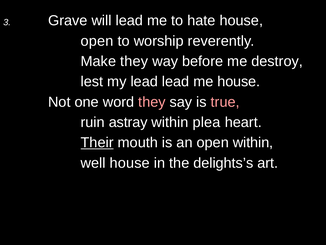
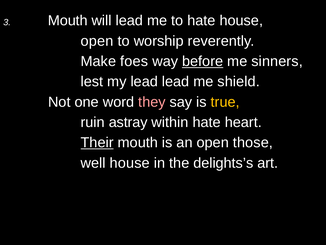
3 Grave: Grave -> Mouth (68, 21)
Make they: they -> foes (134, 61)
before underline: none -> present (203, 61)
destroy: destroy -> sinners (277, 61)
me house: house -> shield (239, 81)
true colour: pink -> yellow (225, 102)
within plea: plea -> hate (207, 122)
open within: within -> those (253, 142)
